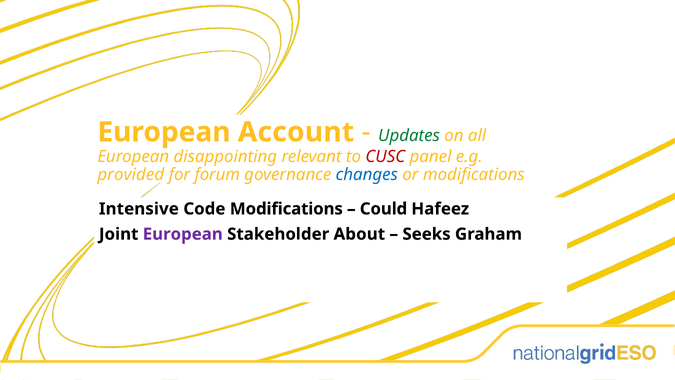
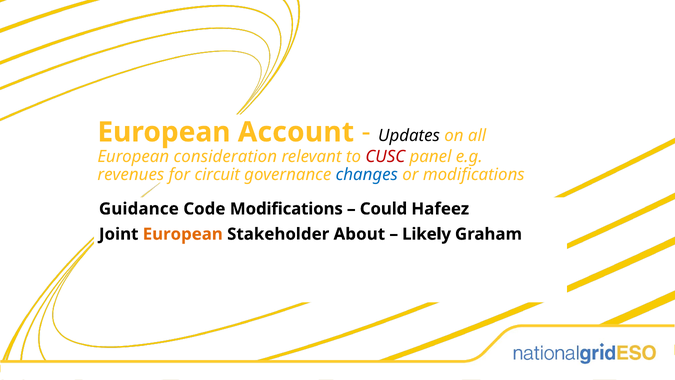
Updates colour: green -> black (409, 136)
disappointing: disappointing -> consideration (225, 156)
provided: provided -> revenues (131, 175)
forum: forum -> circuit (217, 175)
Intensive: Intensive -> Guidance (139, 209)
European colour: purple -> orange (183, 234)
Seeks: Seeks -> Likely (427, 234)
